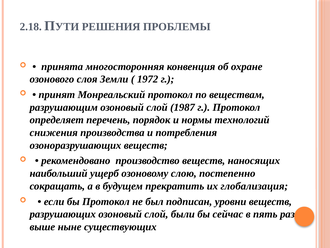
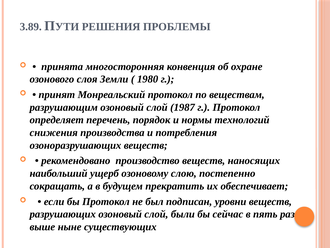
2.18: 2.18 -> 3.89 (31, 27)
1972: 1972 -> 1980 (148, 79)
глобализация: глобализация -> обеспечивает (254, 186)
